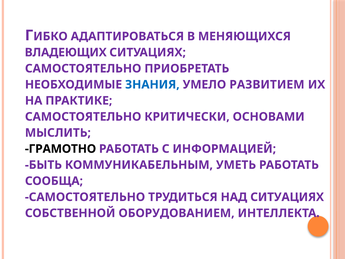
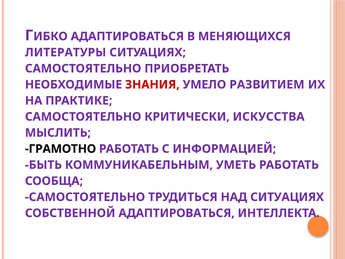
ВЛАДЕЮЩИХ: ВЛАДЕЮЩИХ -> ЛИТЕРАТУРЫ (66, 52)
ЗНАНИЯ colour: blue -> red (152, 85)
ОСНОВАМИ: ОСНОВАМИ -> ИСКУССТВА (269, 117)
СОБСТВЕННОЙ ОБОРУДОВАНИЕМ: ОБОРУДОВАНИЕМ -> АДАПТИРОВАТЬСЯ (177, 213)
